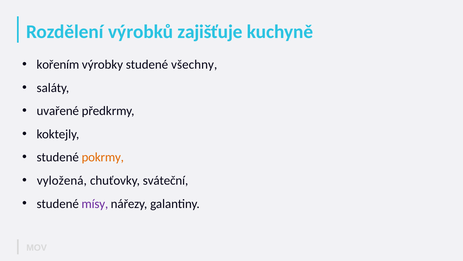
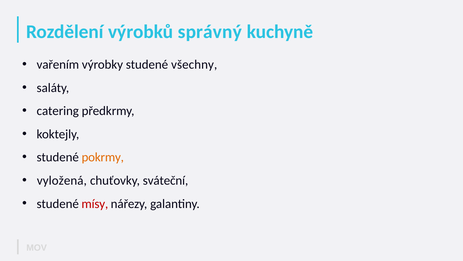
zajišťuje: zajišťuje -> správný (210, 32)
kořením: kořením -> vařením (58, 64)
uvařené: uvařené -> catering (58, 111)
mísy colour: purple -> red (95, 203)
